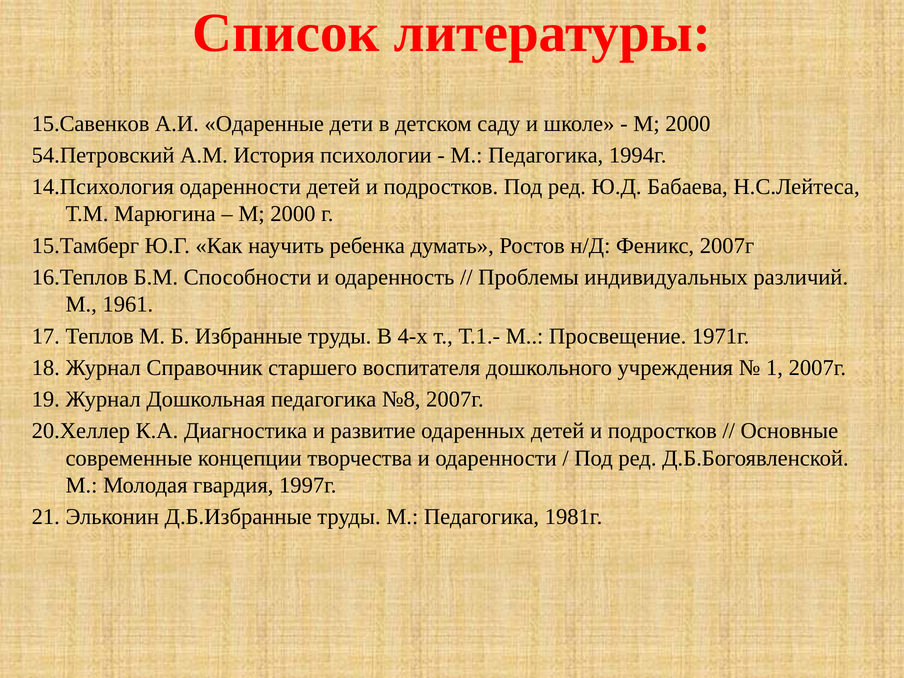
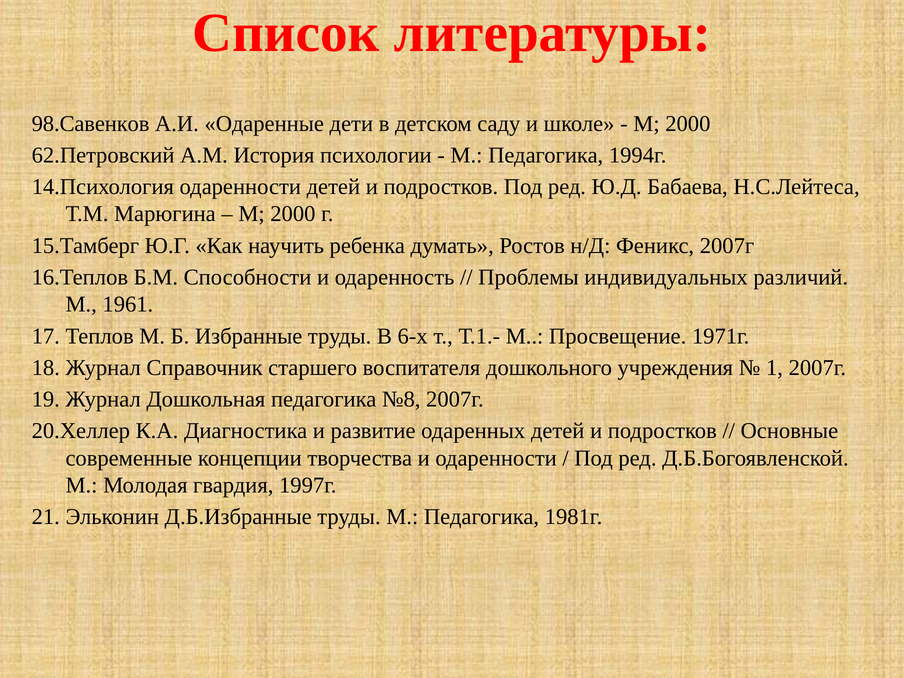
15.Савенков: 15.Савенков -> 98.Савенков (91, 124)
54.Петровский: 54.Петровский -> 62.Петровский (103, 155)
4-х: 4-х -> 6-х (413, 336)
